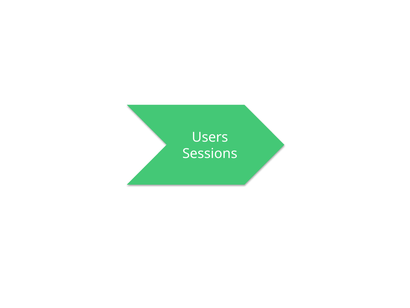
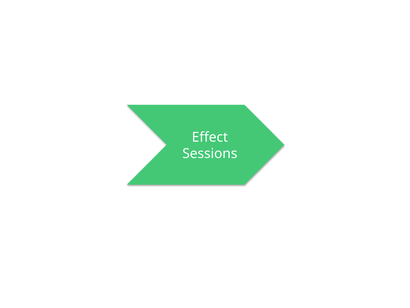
Users: Users -> Effect (210, 137)
